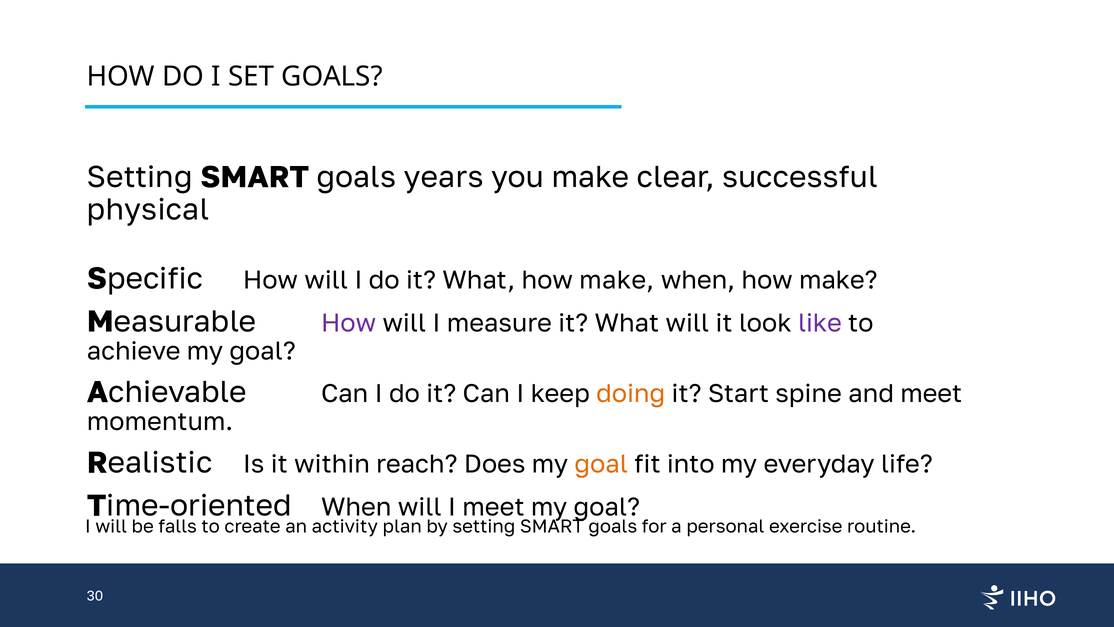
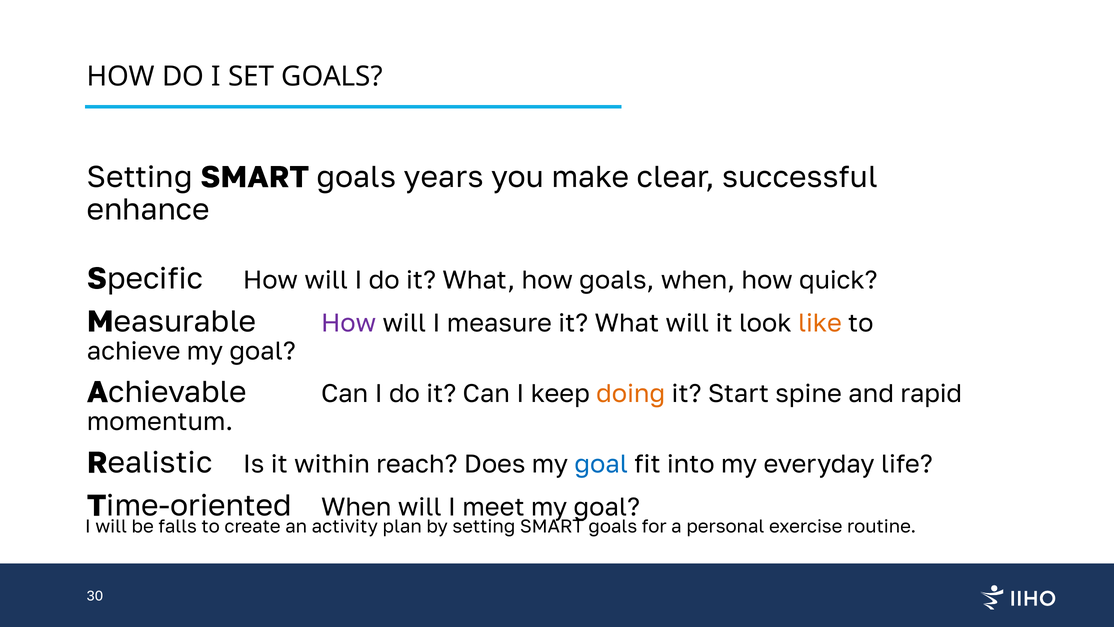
physical: physical -> enhance (148, 210)
What how make: make -> goals (617, 280)
when how make: make -> quick (838, 280)
like colour: purple -> orange (820, 323)
and meet: meet -> rapid (931, 394)
goal colour: orange -> blue (601, 464)
